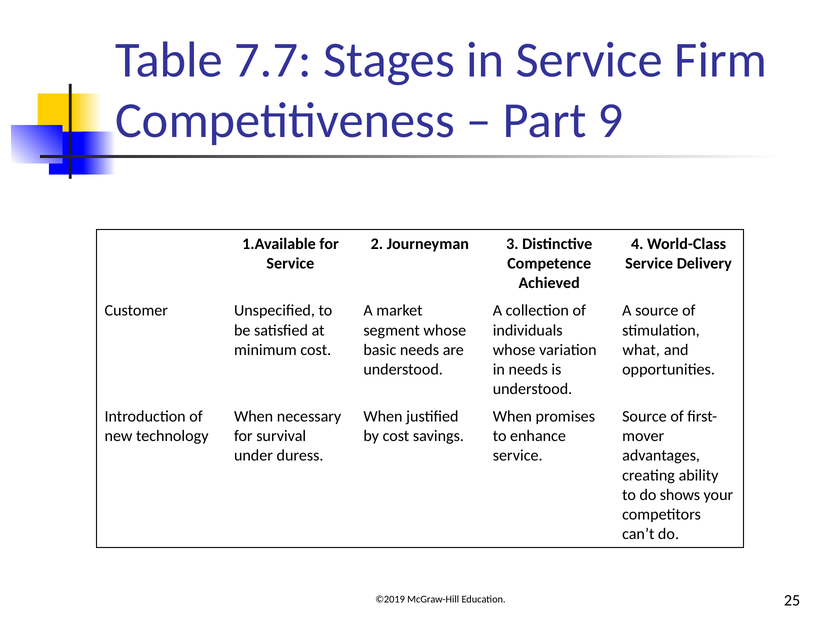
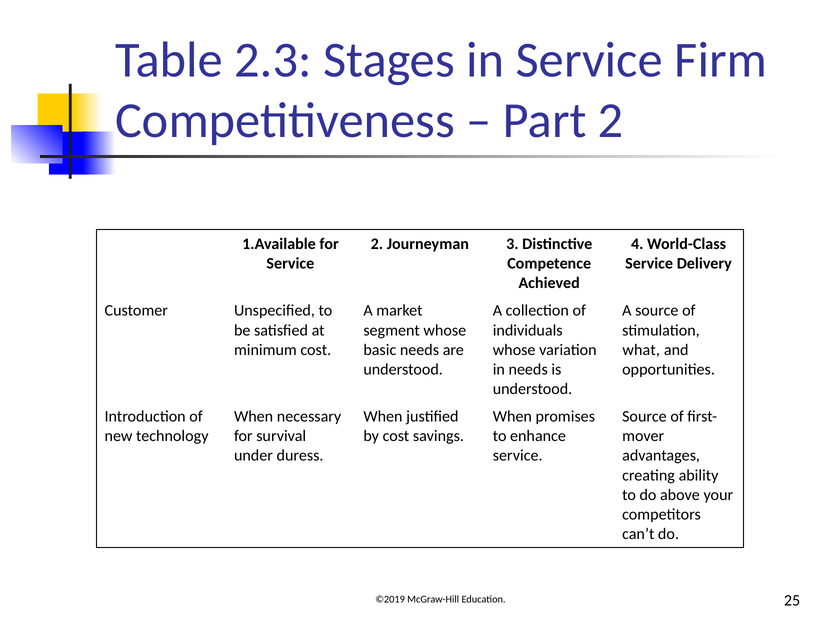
7.7: 7.7 -> 2.3 (273, 60)
Part 9: 9 -> 2 (611, 121)
shows: shows -> above (680, 495)
